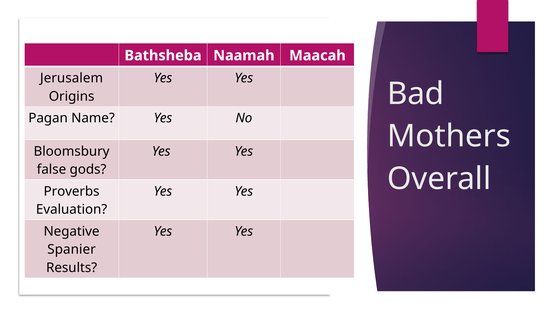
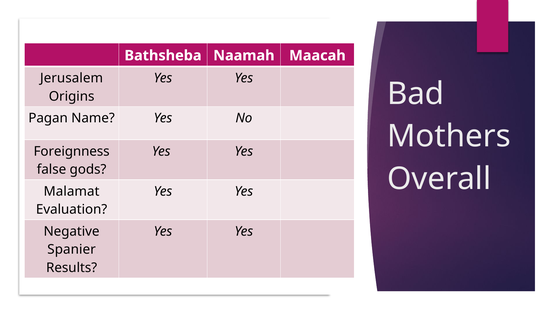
Bloomsbury: Bloomsbury -> Foreignness (72, 151)
Proverbs: Proverbs -> Malamat (72, 192)
